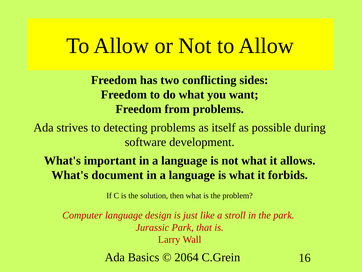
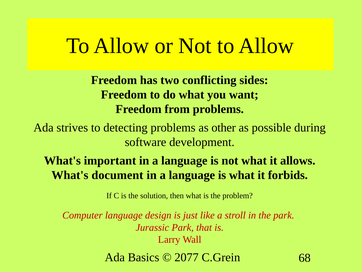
itself: itself -> other (224, 127)
2064: 2064 -> 2077 (187, 257)
16: 16 -> 68 (305, 257)
